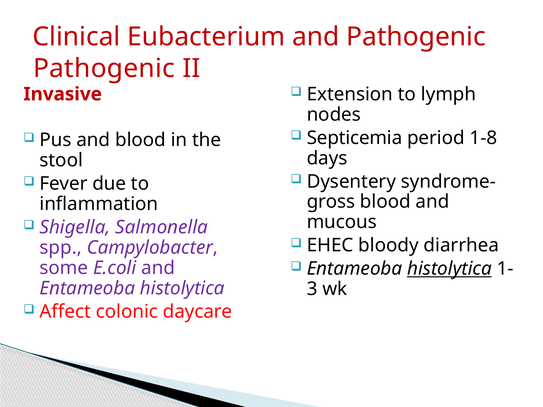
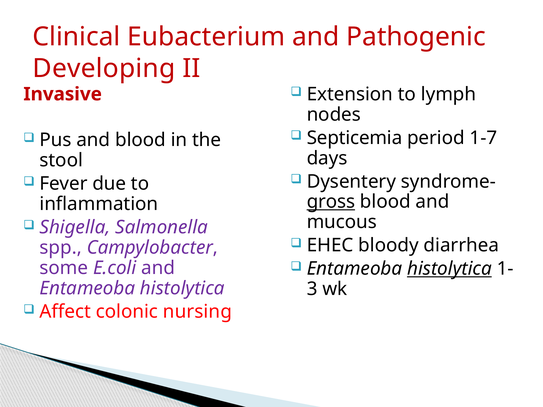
Pathogenic: Pathogenic -> Developing (104, 68)
1-8: 1-8 -> 1-7 (483, 138)
gross underline: none -> present (331, 202)
daycare: daycare -> nursing (197, 312)
